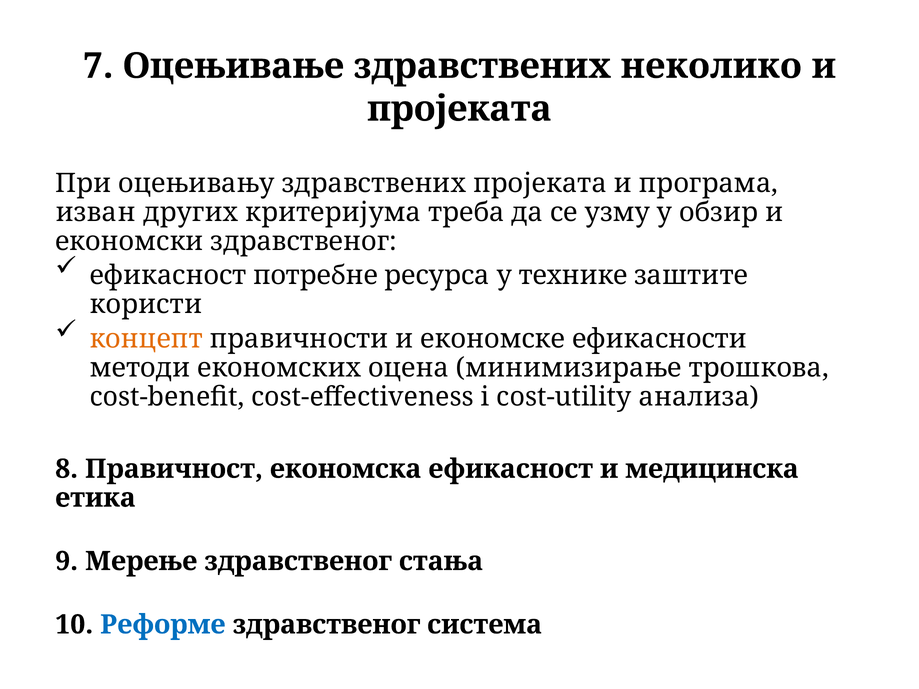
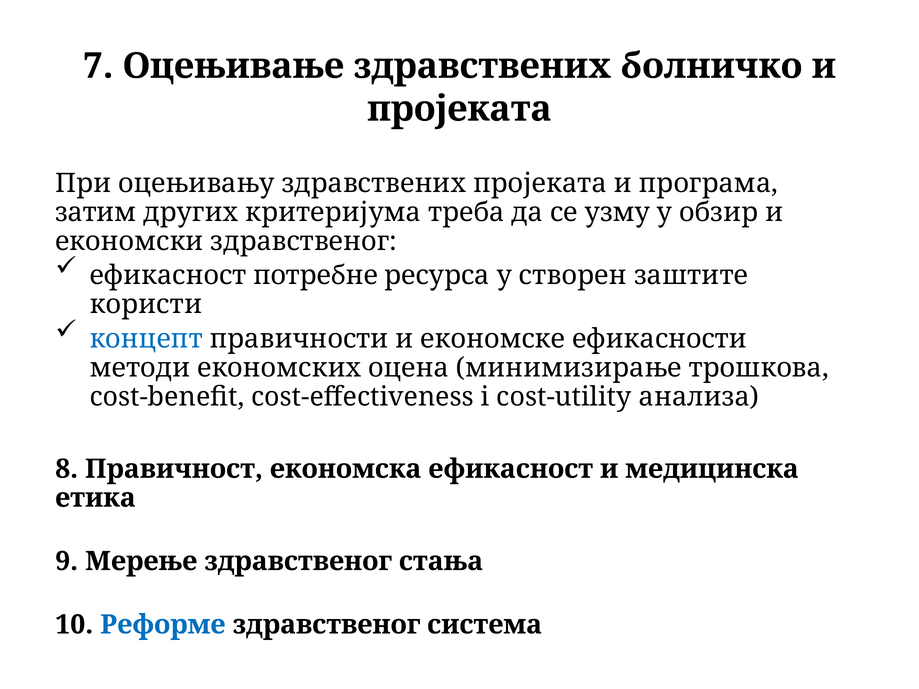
неколико: неколико -> болничко (711, 66)
изван: изван -> затим (96, 212)
технике: технике -> створен (573, 276)
концепт colour: orange -> blue (146, 339)
